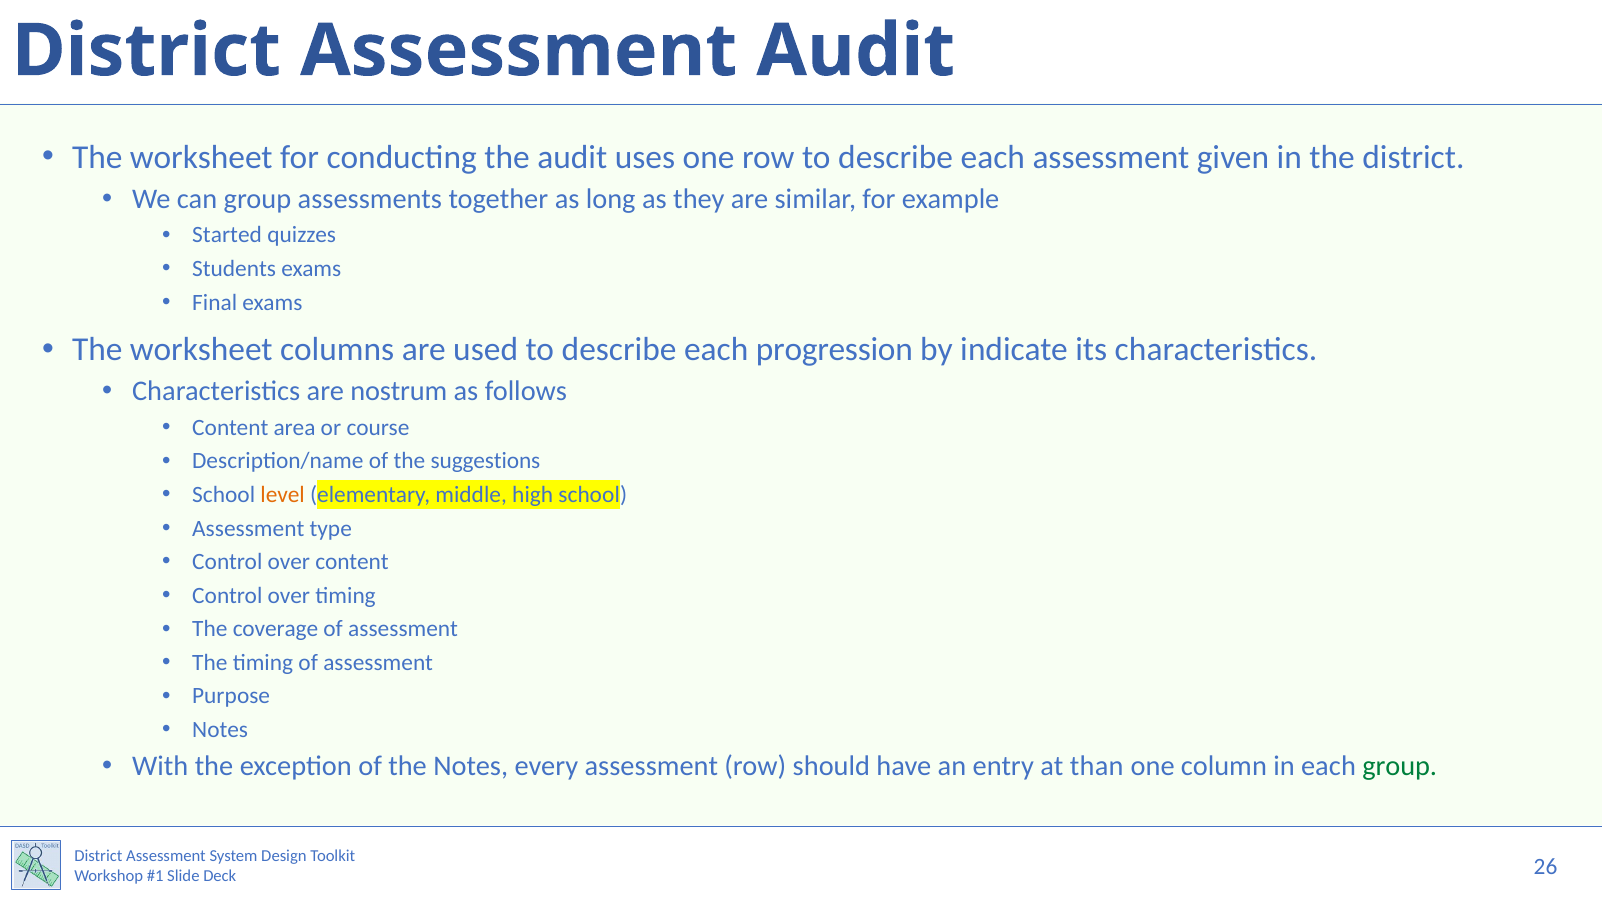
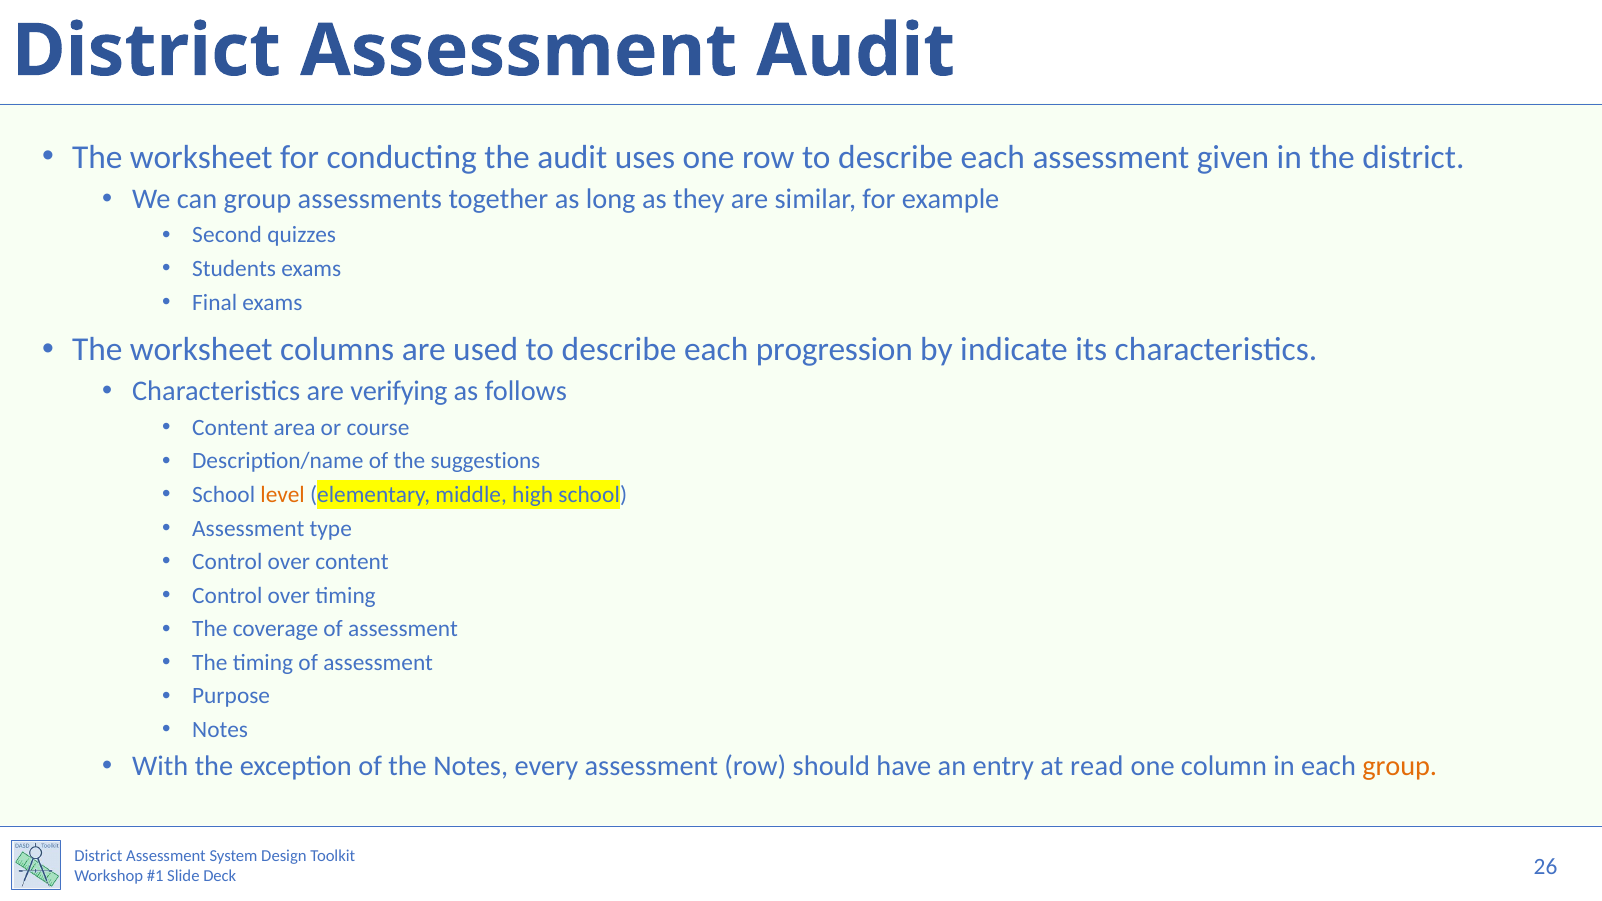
Started: Started -> Second (227, 235)
nostrum: nostrum -> verifying (399, 391)
than: than -> read (1097, 766)
group colour: green -> orange (1400, 766)
